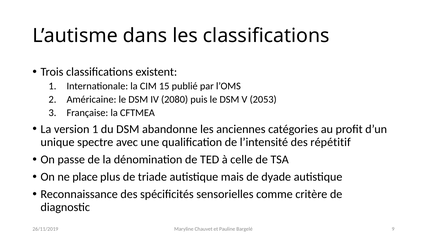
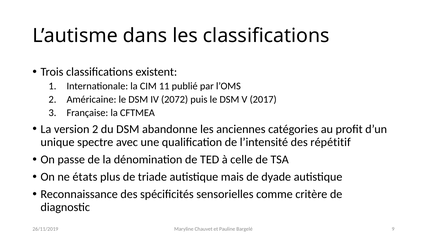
15: 15 -> 11 (164, 86)
2080: 2080 -> 2072 (175, 99)
2053: 2053 -> 2017 (263, 99)
version 1: 1 -> 2 (95, 129)
place: place -> états (85, 177)
